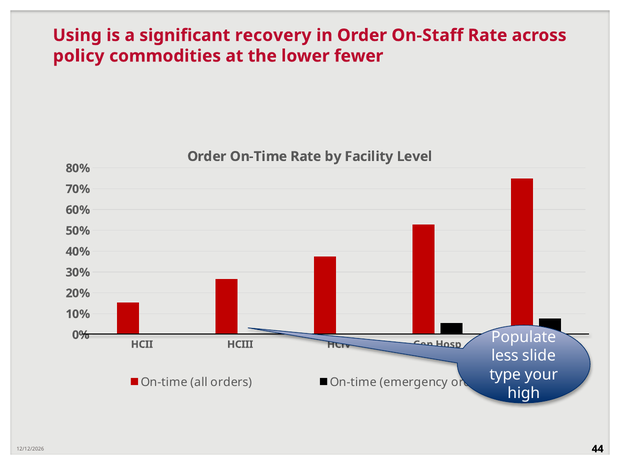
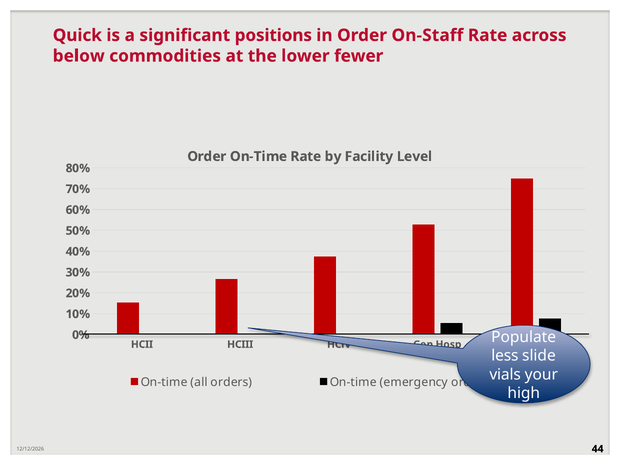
Using: Using -> Quick (77, 35)
recovery: recovery -> positions (273, 35)
policy: policy -> below (79, 56)
type: type -> vials (505, 374)
